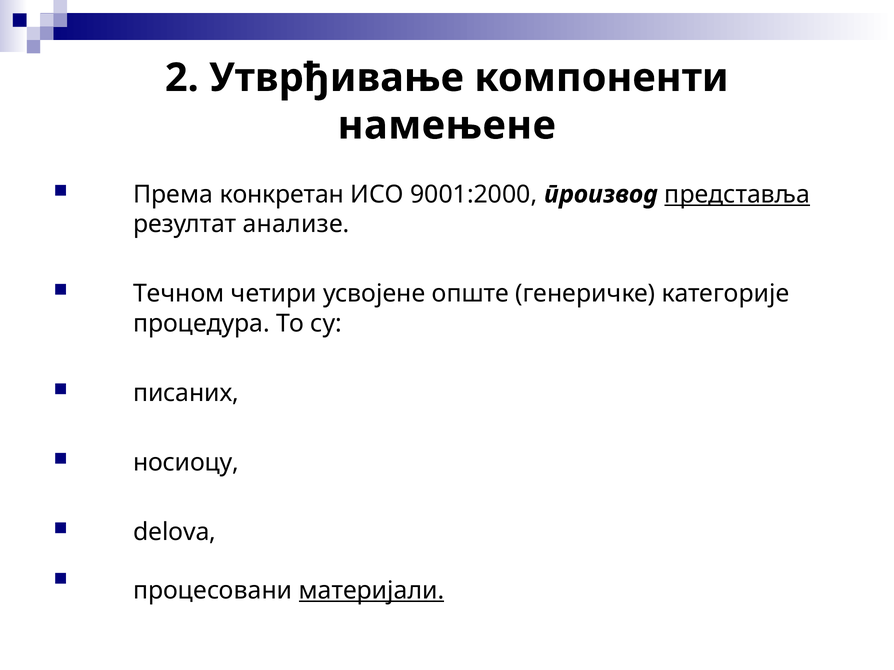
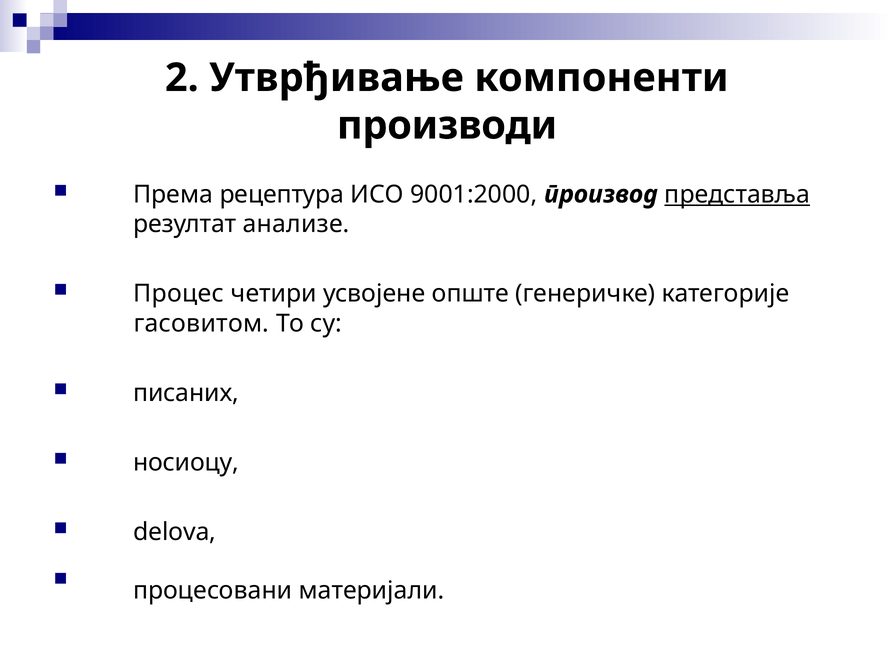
намењене: намењене -> производи (447, 126)
конкретан: конкретан -> рецептура (282, 194)
Течном: Течном -> Процес (179, 294)
процедура: процедура -> гасовитом (201, 324)
материјали underline: present -> none (371, 591)
